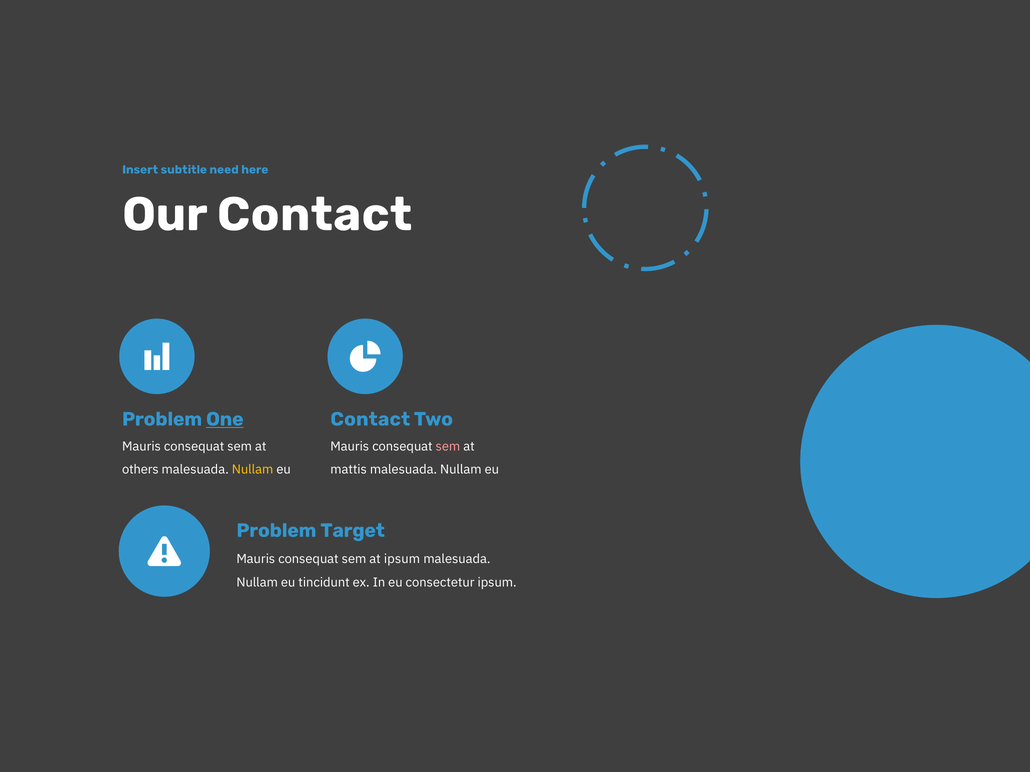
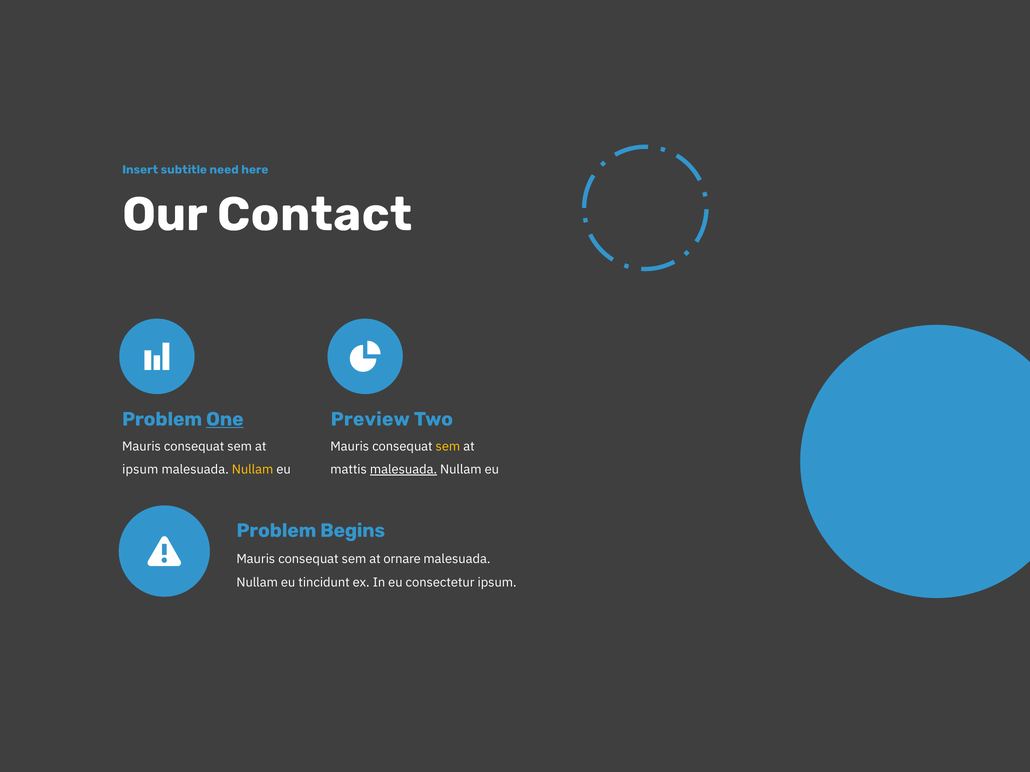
Contact: Contact -> Preview (370, 419)
sem colour: pink -> yellow (448, 447)
others: others -> ipsum (140, 470)
malesuada underline: none -> present (403, 470)
Target: Target -> Begins (353, 531)
at ipsum: ipsum -> ornare (402, 559)
